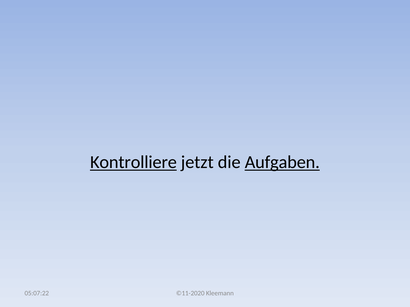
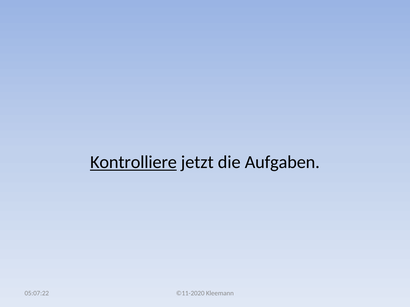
Aufgaben underline: present -> none (282, 163)
